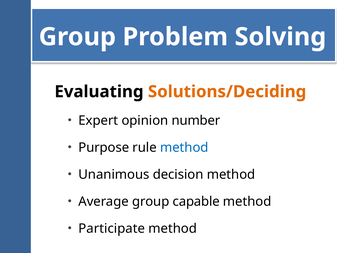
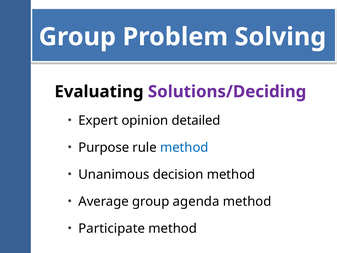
Solutions/Deciding colour: orange -> purple (227, 92)
number: number -> detailed (196, 121)
capable: capable -> agenda (196, 201)
